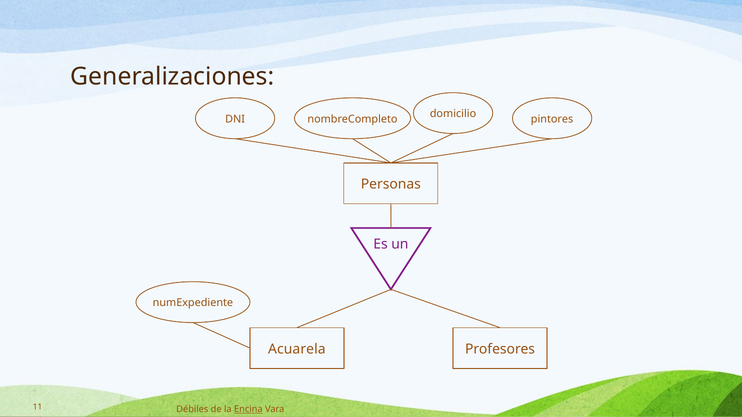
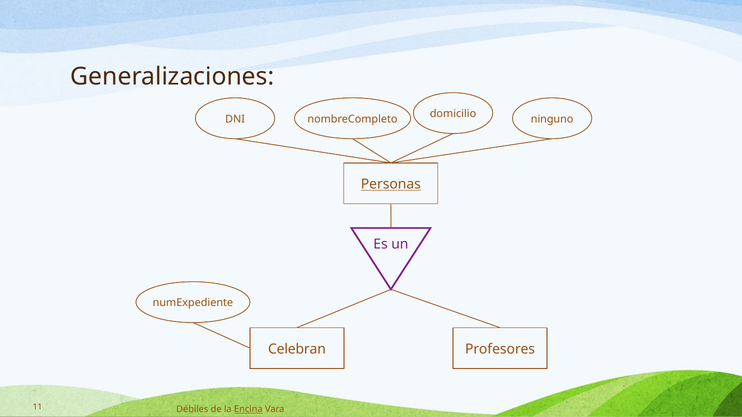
pintores: pintores -> ninguno (552, 119)
Personas underline: none -> present (391, 184)
Acuarela: Acuarela -> Celebran (297, 349)
